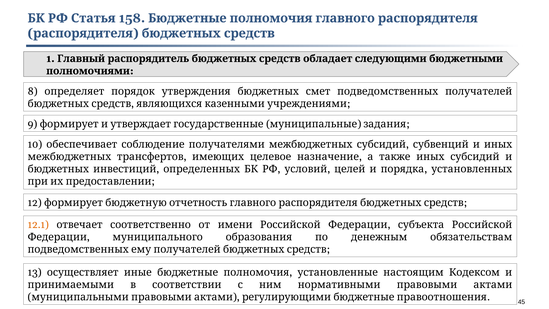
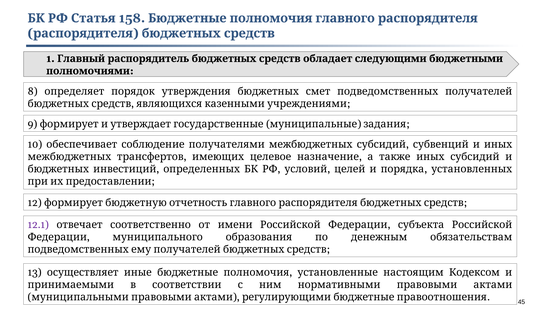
12.1 colour: orange -> purple (38, 224)
